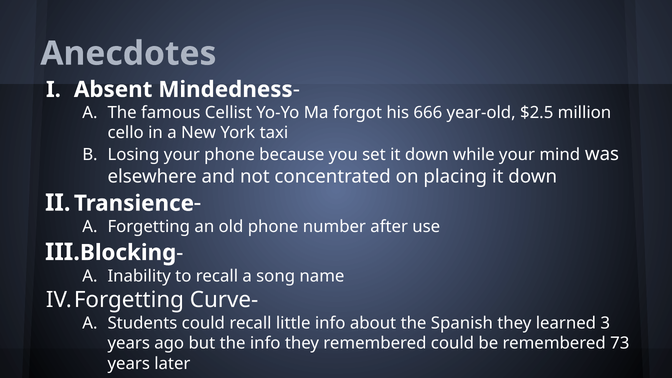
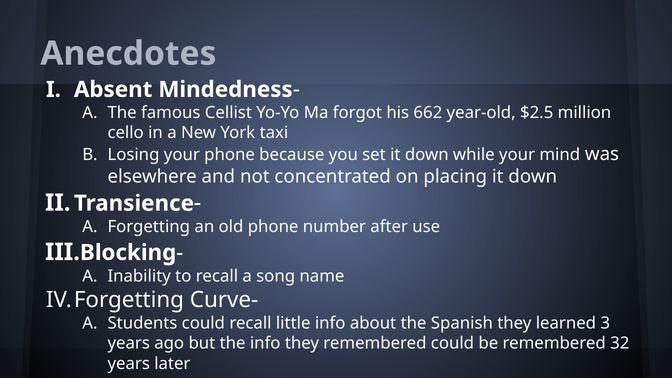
666: 666 -> 662 (428, 113)
73: 73 -> 32 (620, 343)
